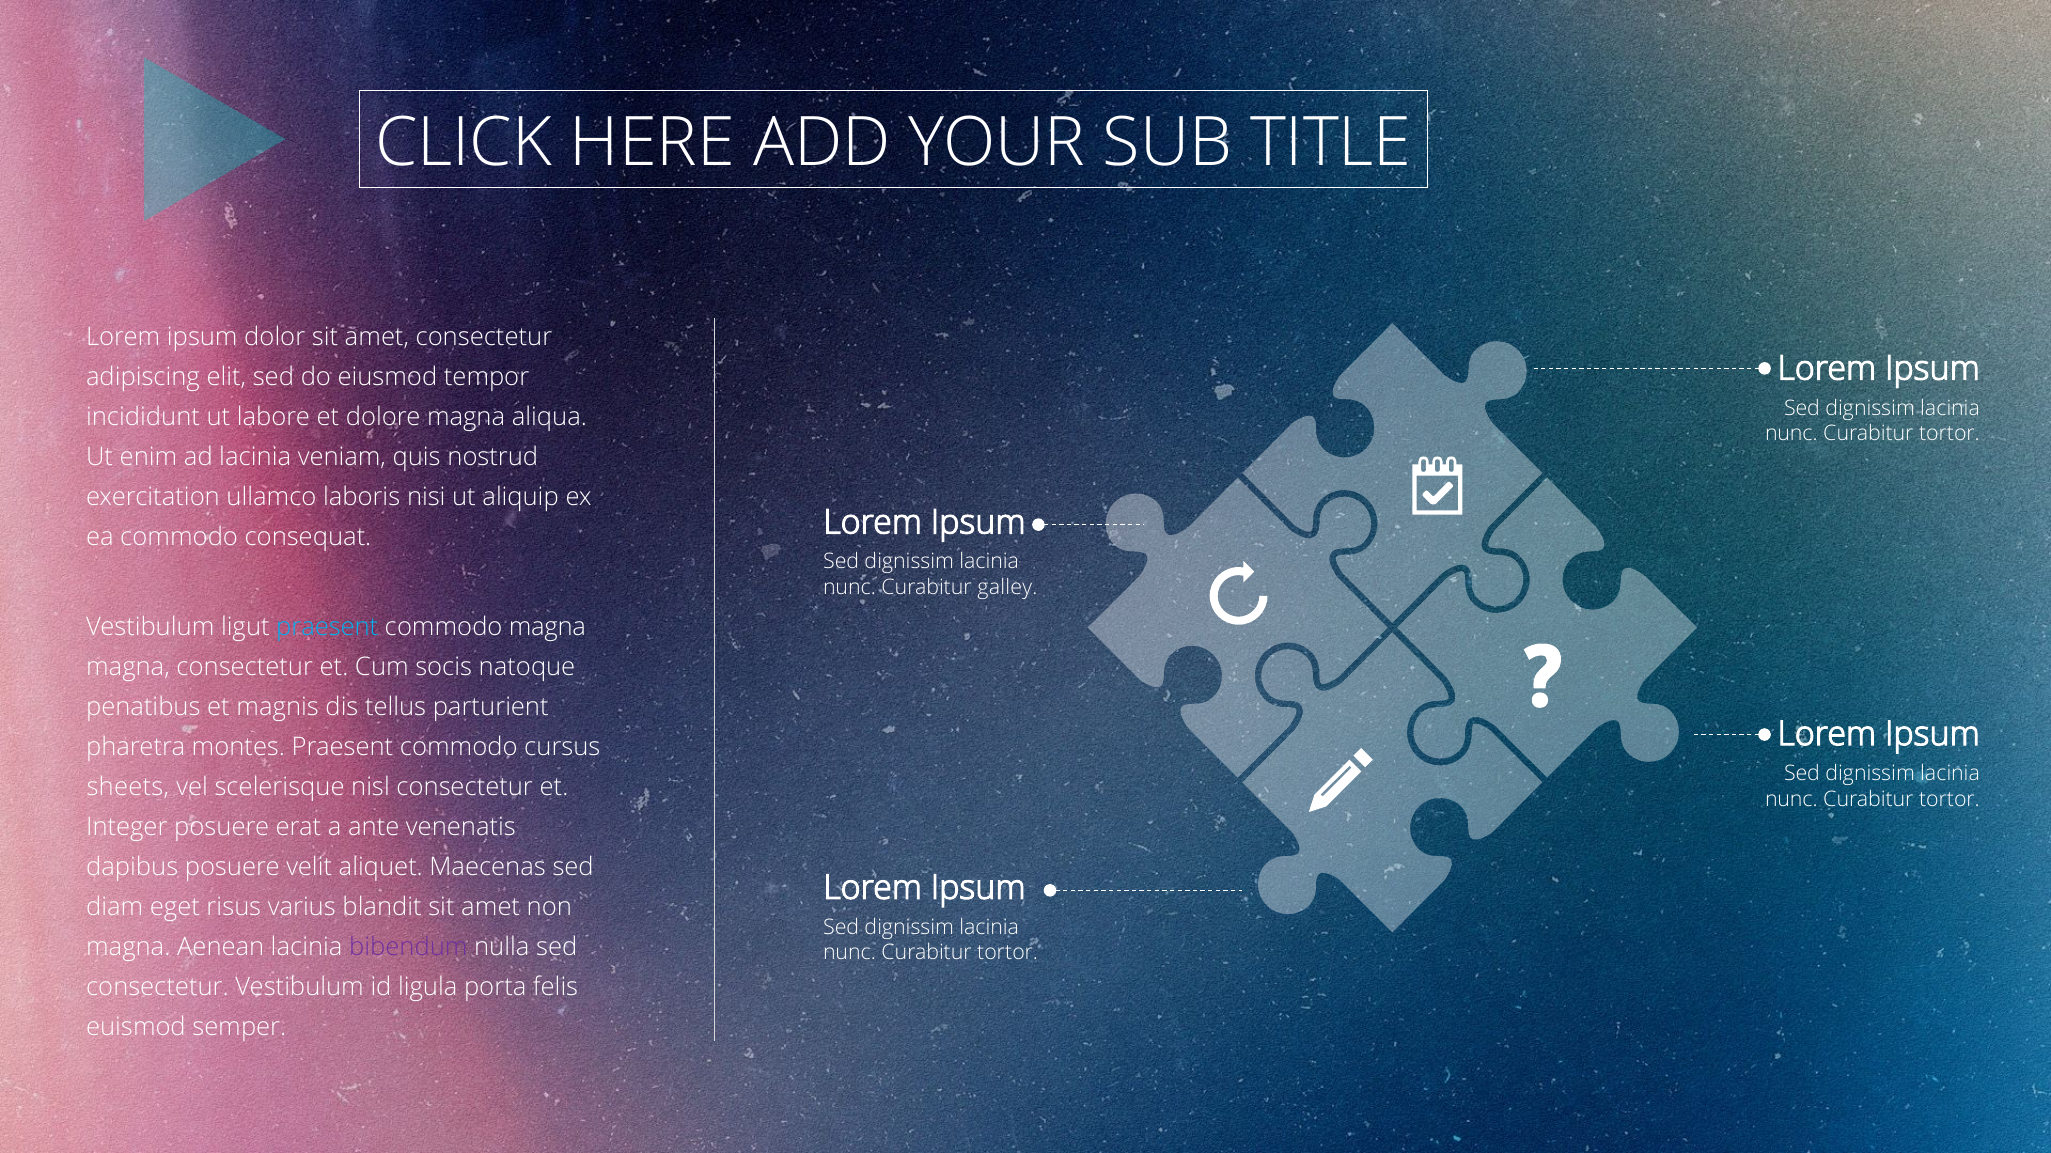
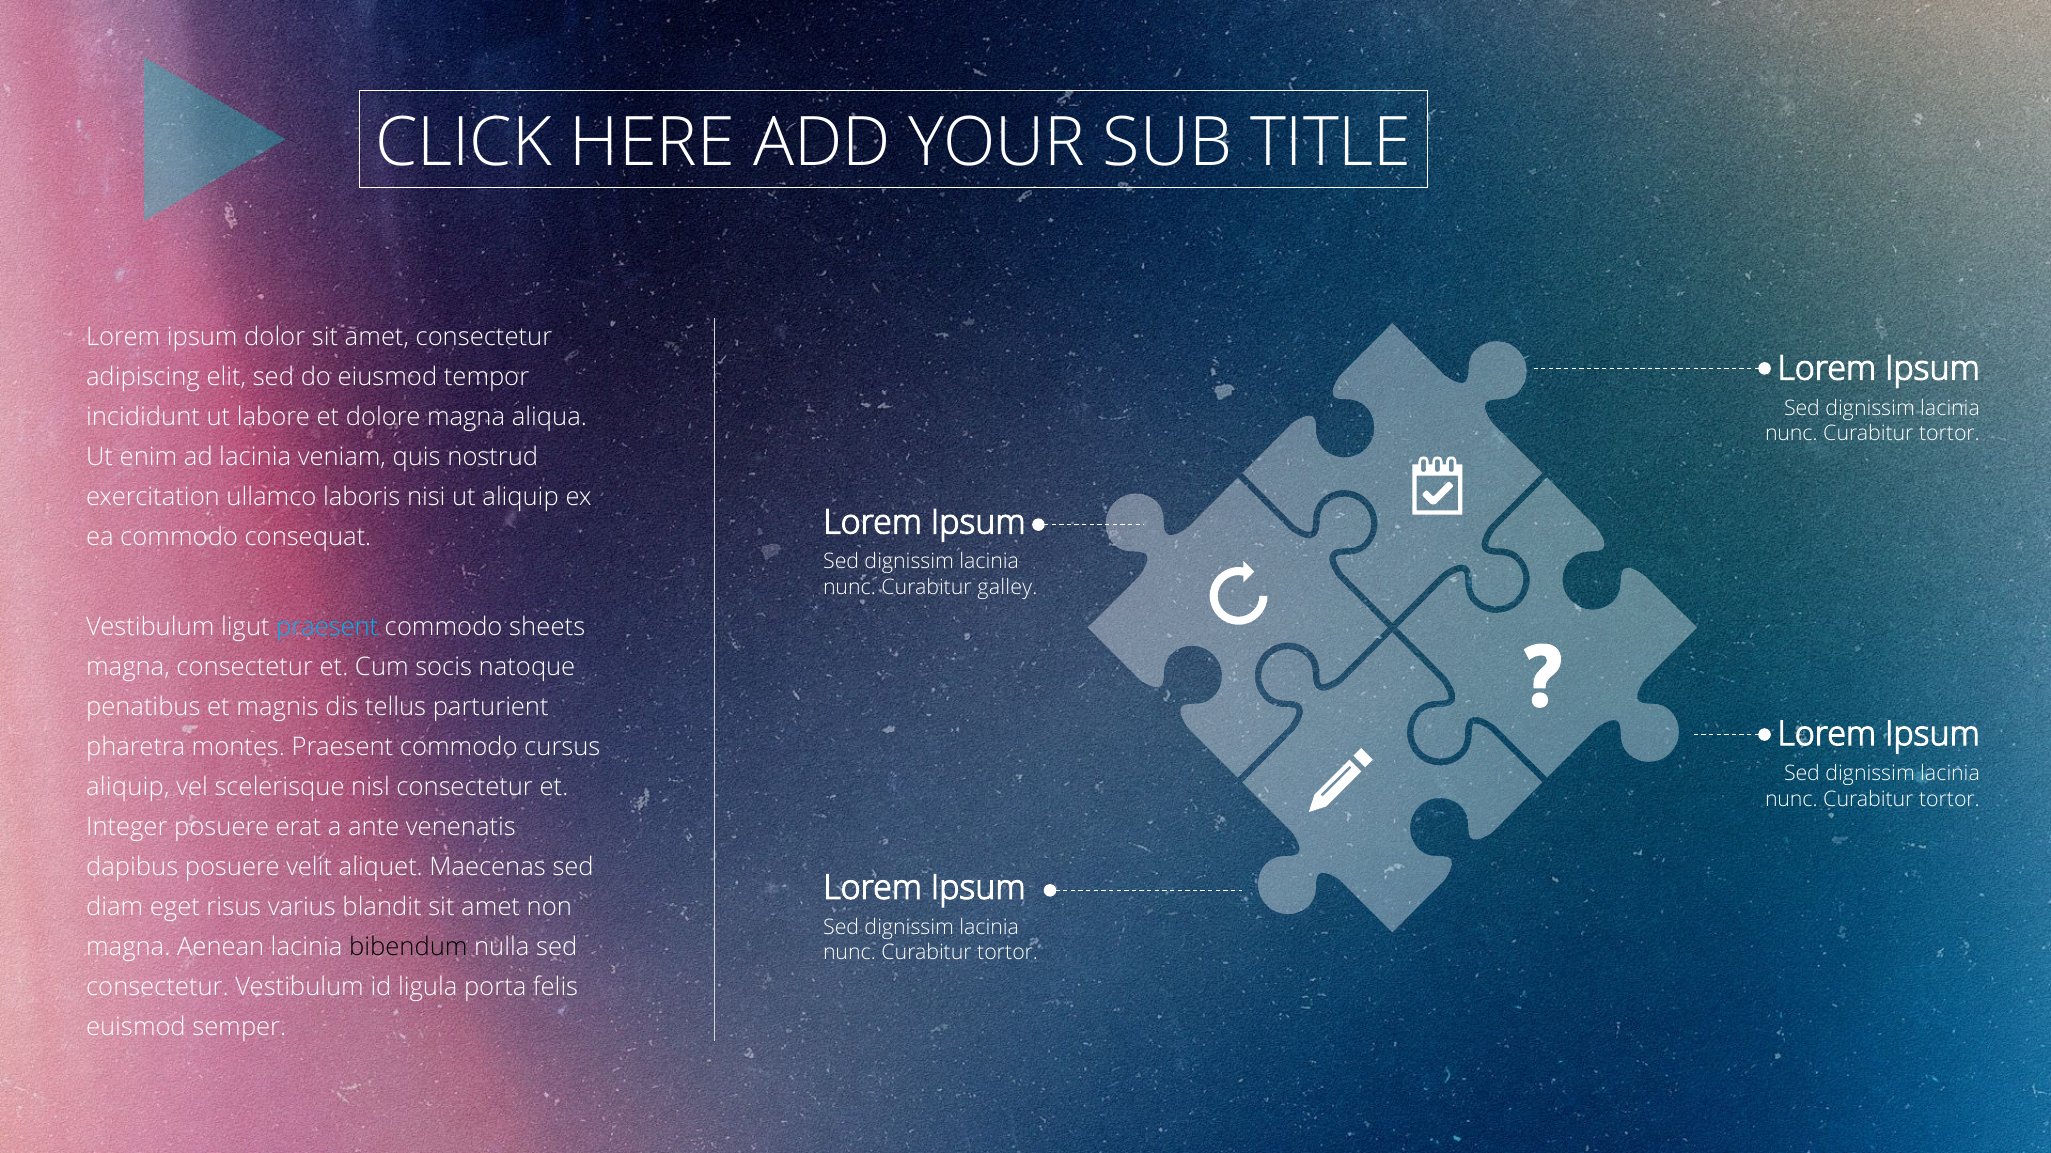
commodo magna: magna -> sheets (547, 627)
sheets: sheets -> aliquip (128, 787)
bibendum colour: purple -> black (408, 947)
